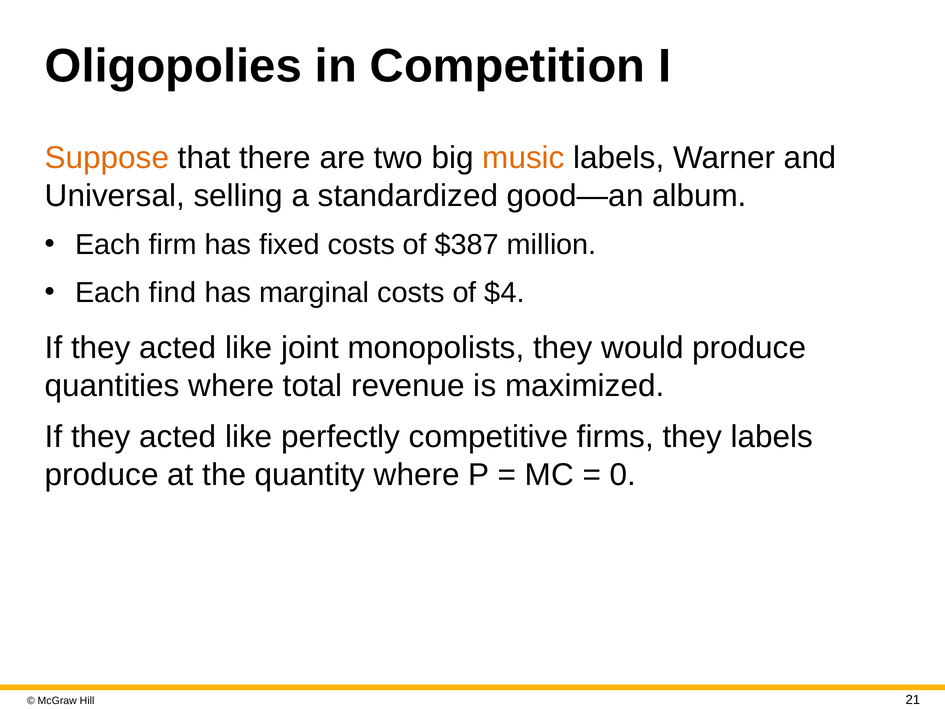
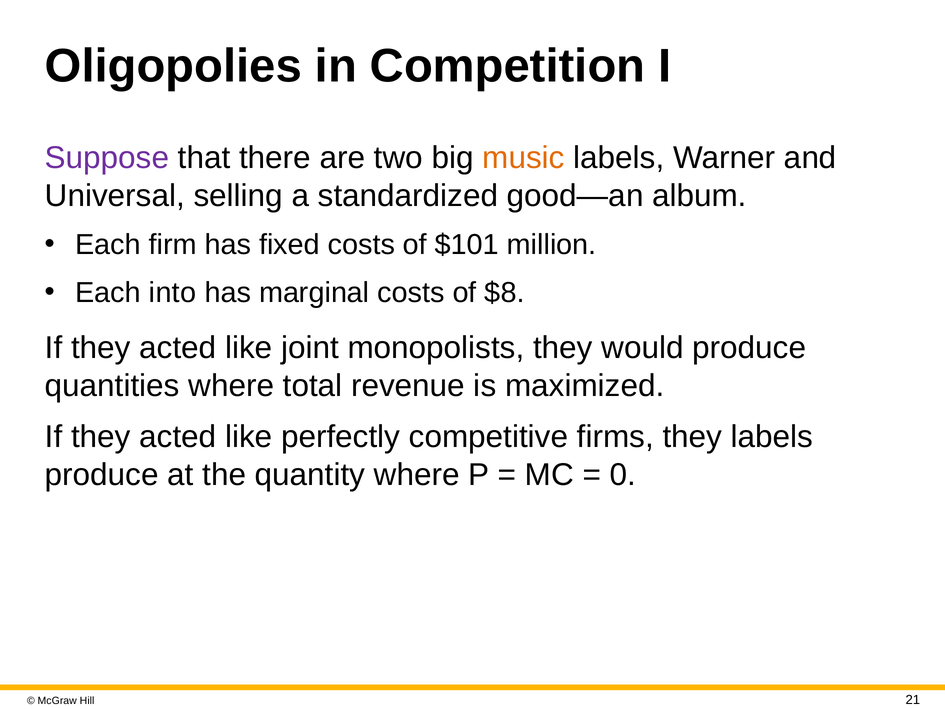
Suppose colour: orange -> purple (107, 158)
$387: $387 -> $101 (467, 245)
find: find -> into (173, 292)
$4: $4 -> $8 (505, 292)
